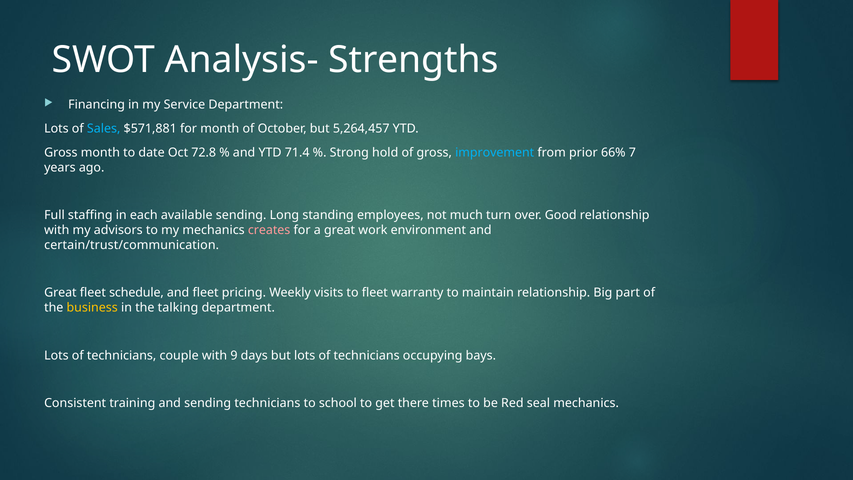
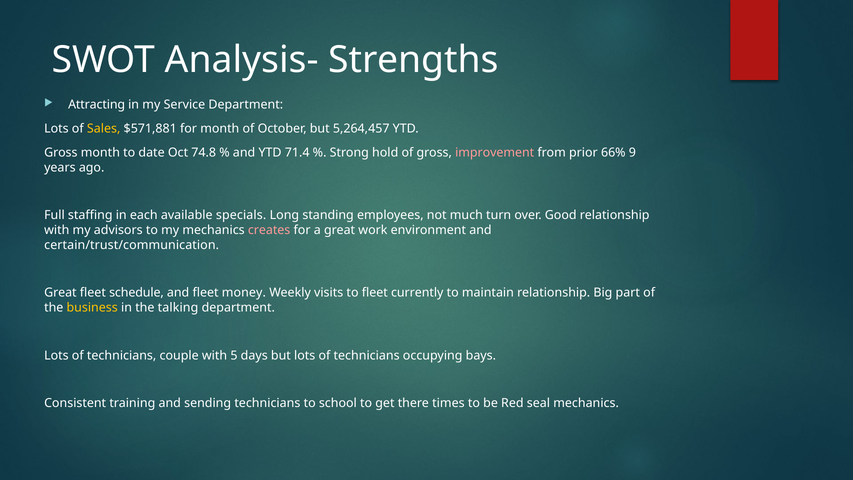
Financing: Financing -> Attracting (97, 105)
Sales colour: light blue -> yellow (104, 129)
72.8: 72.8 -> 74.8 (204, 152)
improvement colour: light blue -> pink (495, 152)
7: 7 -> 9 (632, 152)
available sending: sending -> specials (241, 215)
pricing: pricing -> money (244, 293)
warranty: warranty -> currently (417, 293)
9: 9 -> 5 (234, 355)
